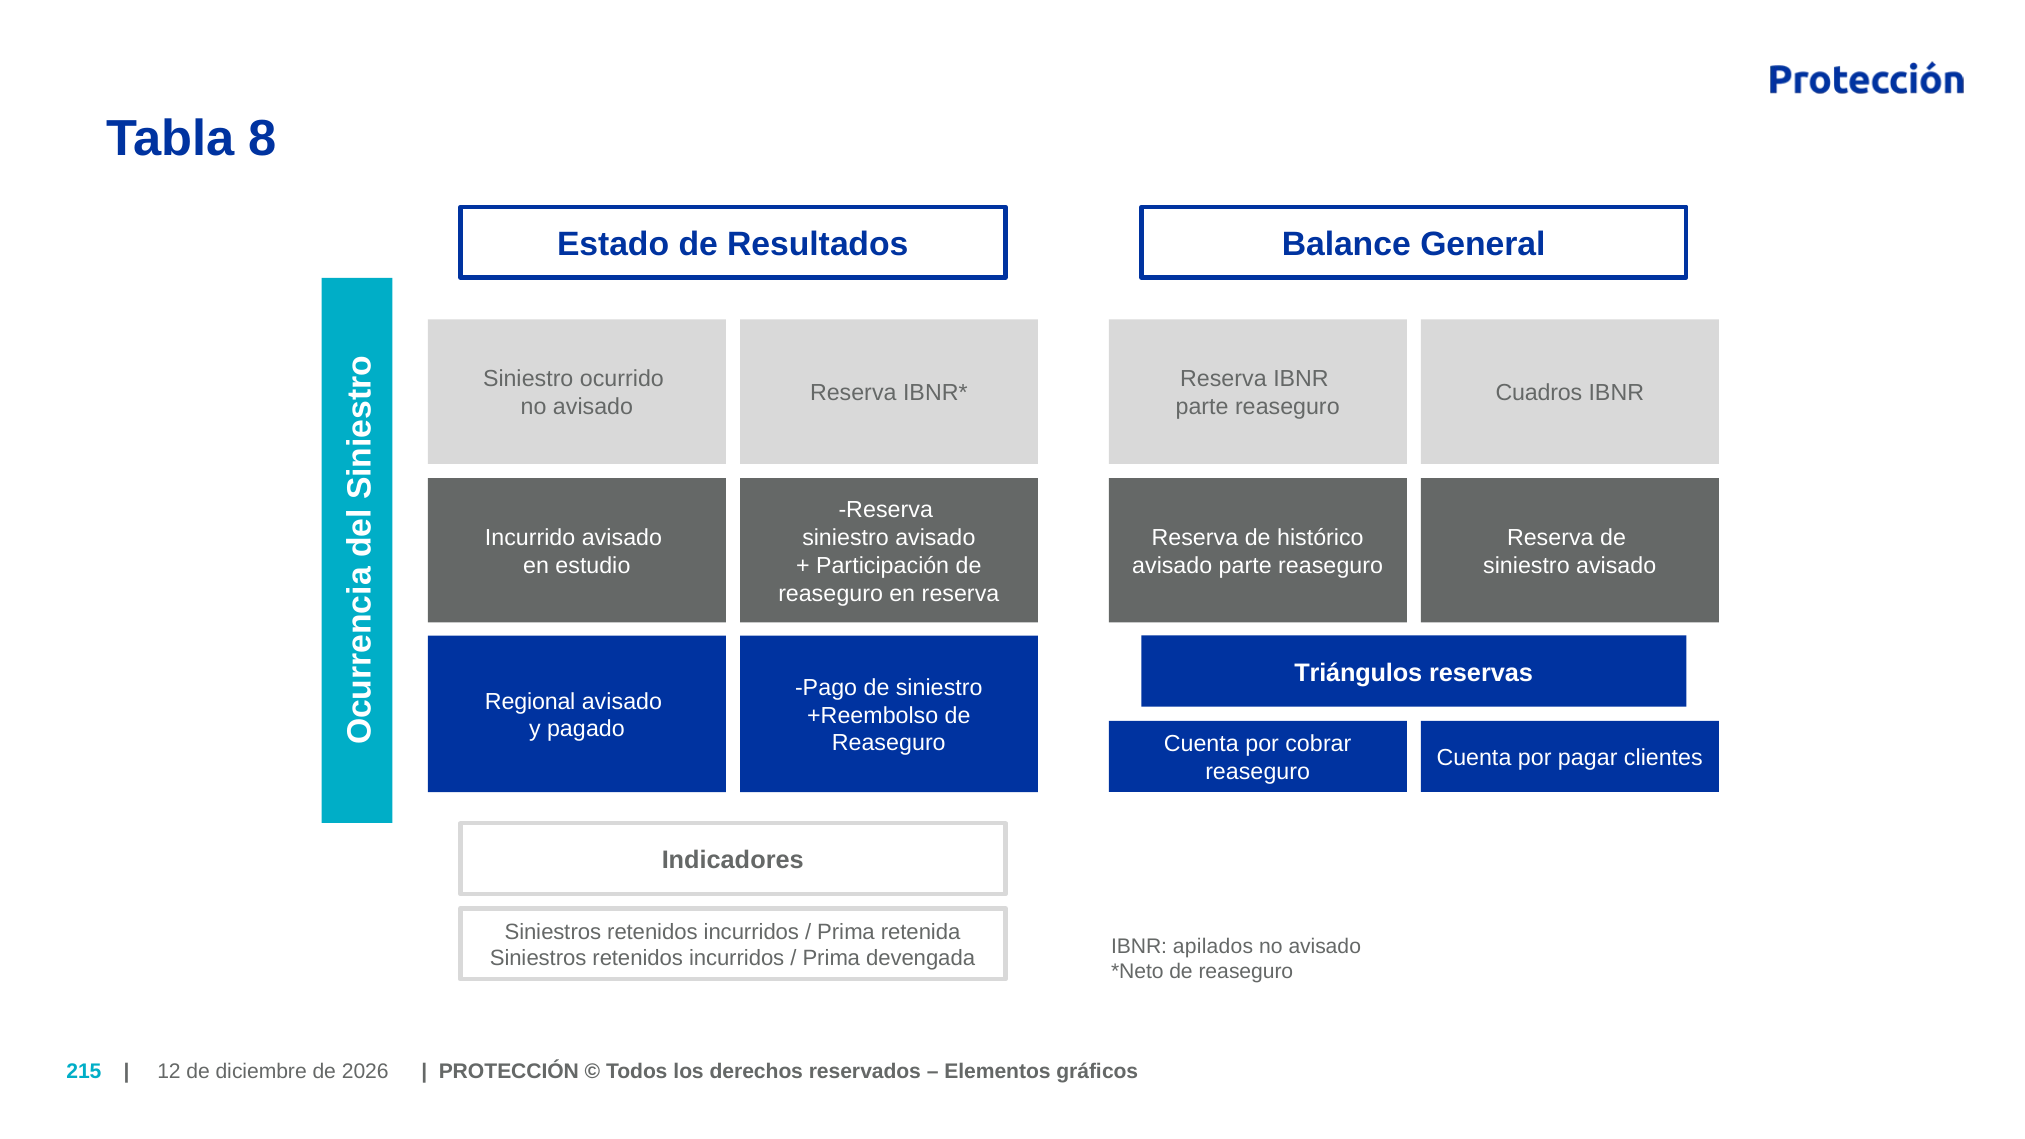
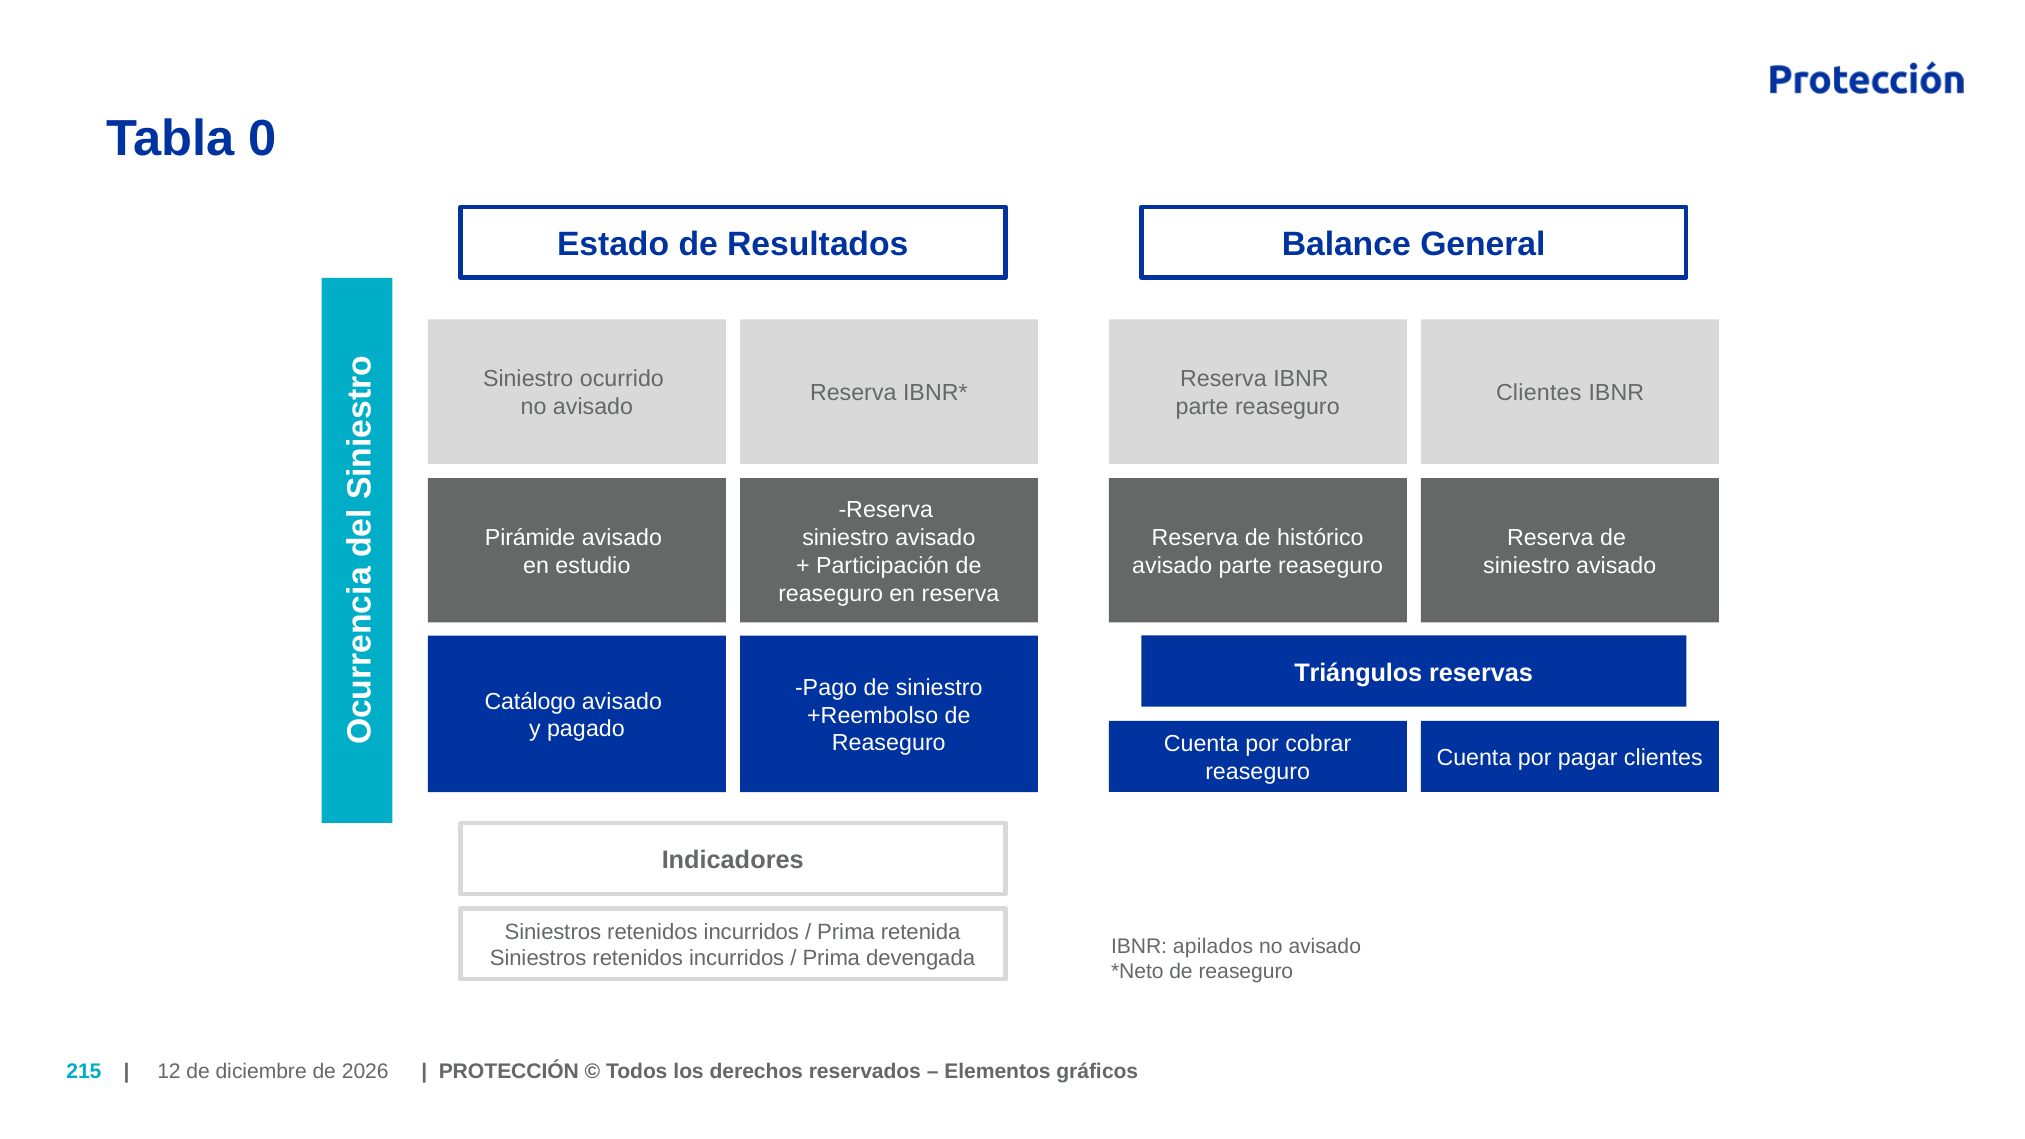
8: 8 -> 0 (263, 139)
Cuadros: Cuadros -> Clientes (1539, 393)
Incurrido: Incurrido -> Pirámide (530, 538)
Regional: Regional -> Catálogo (530, 702)
